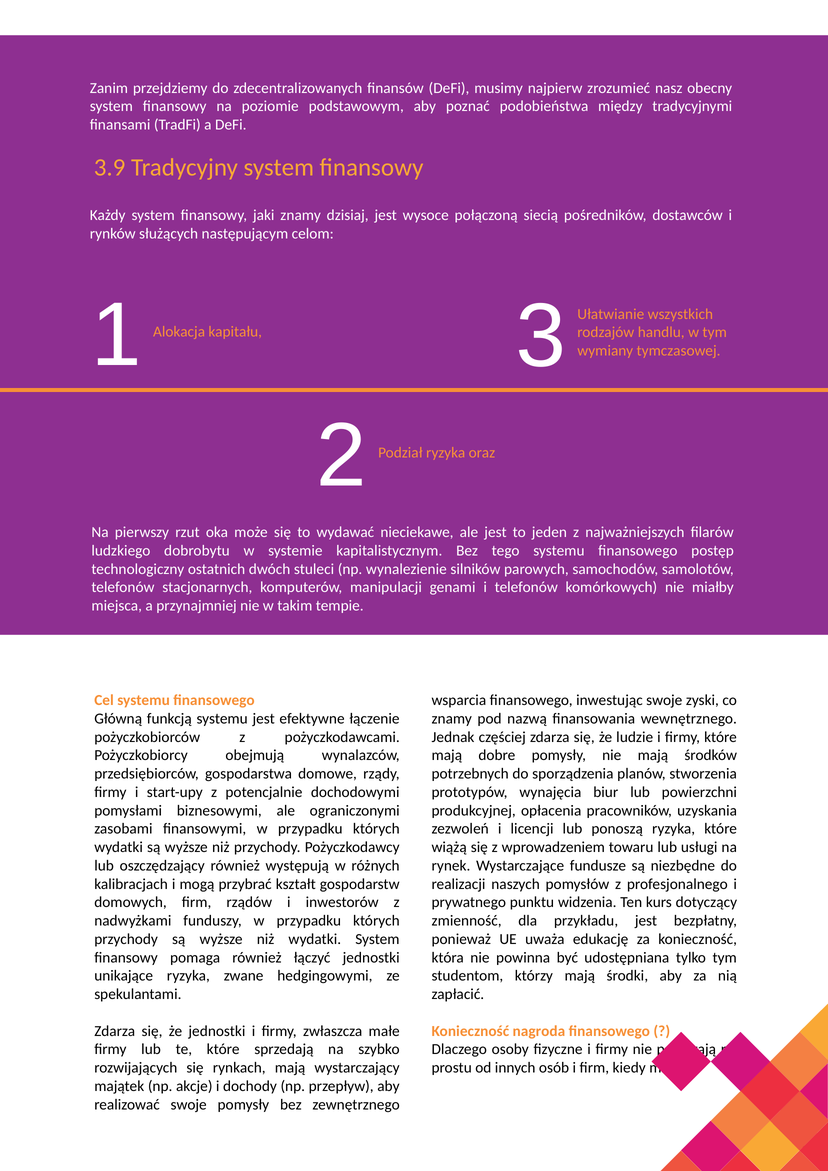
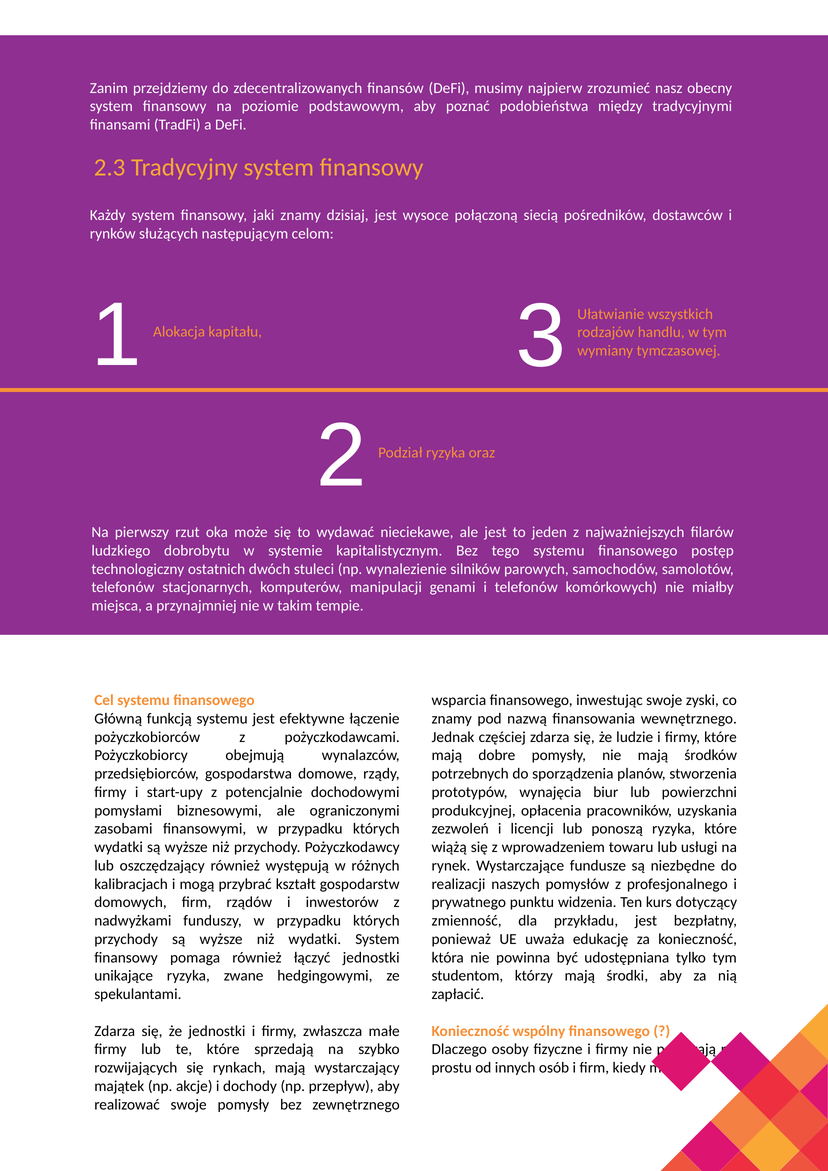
3.9: 3.9 -> 2.3 (110, 168)
nagroda: nagroda -> wspólny (539, 1031)
